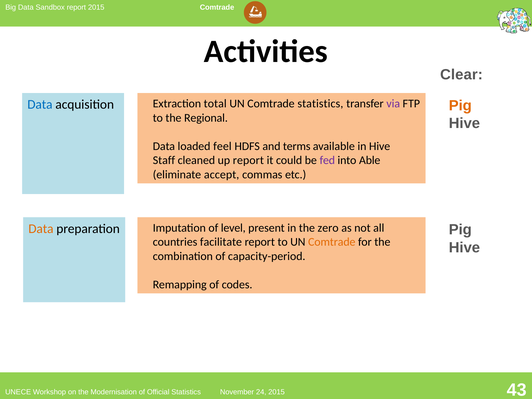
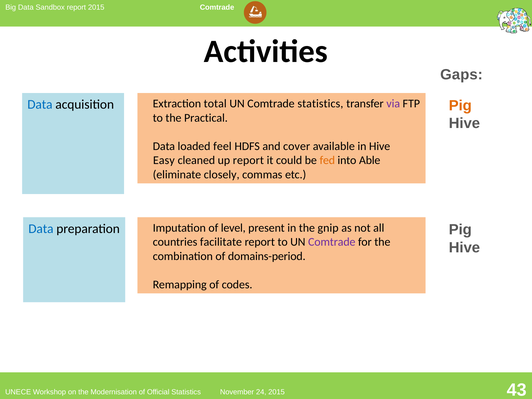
Clear: Clear -> Gaps (461, 75)
Regional: Regional -> Practical (206, 118)
terms: terms -> cover (297, 146)
Staff: Staff -> Easy (164, 160)
fed colour: purple -> orange (327, 160)
accept: accept -> closely (222, 175)
zero: zero -> gnip (328, 228)
Data colour: orange -> blue (41, 229)
Comtrade colour: orange -> purple (332, 242)
capacity-period: capacity-period -> domains-period (267, 256)
